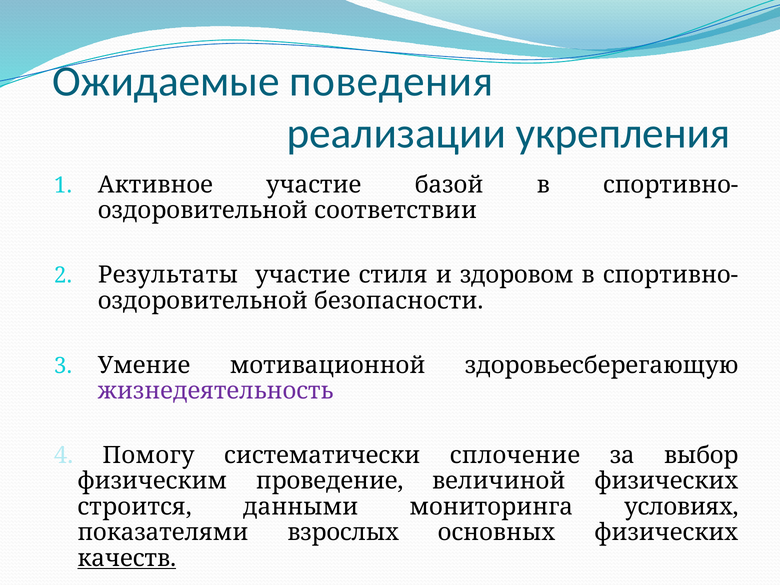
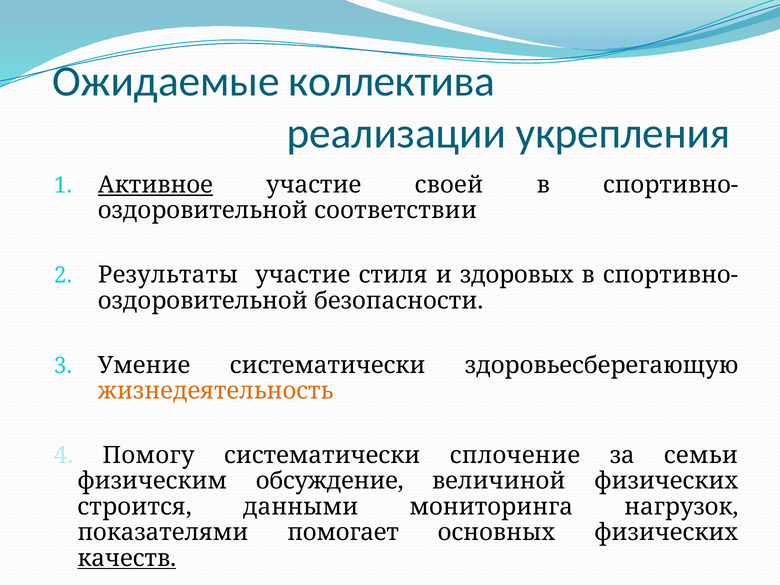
поведения: поведения -> коллектива (392, 81)
Активное underline: none -> present (155, 185)
базой: базой -> своей (449, 185)
здоровом: здоровом -> здоровых (517, 275)
Умение мотивационной: мотивационной -> систематически (328, 365)
жизнедеятельность colour: purple -> orange (216, 391)
выбор: выбор -> семьи (701, 455)
проведение: проведение -> обсуждение (330, 481)
условиях: условиях -> нагрузок (681, 507)
взрослых: взрослых -> помогает (343, 532)
